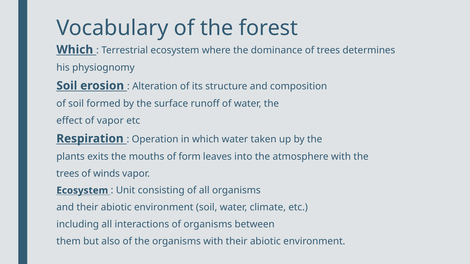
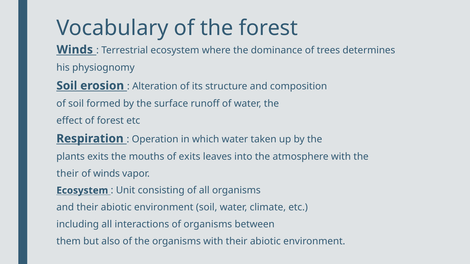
Which: Which -> Winds (75, 50)
of vapor: vapor -> forest (110, 121)
of form: form -> exits (190, 157)
trees: trees -> their (68, 174)
